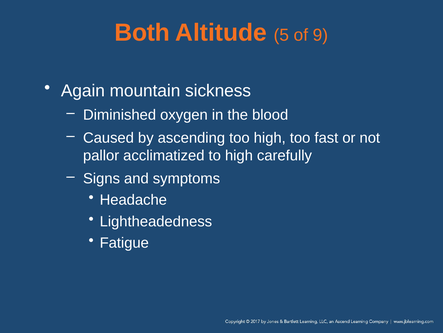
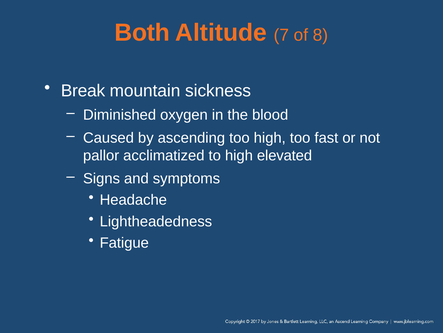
5: 5 -> 7 (281, 35)
9: 9 -> 8 (320, 35)
Again: Again -> Break (83, 91)
carefully: carefully -> elevated (285, 155)
